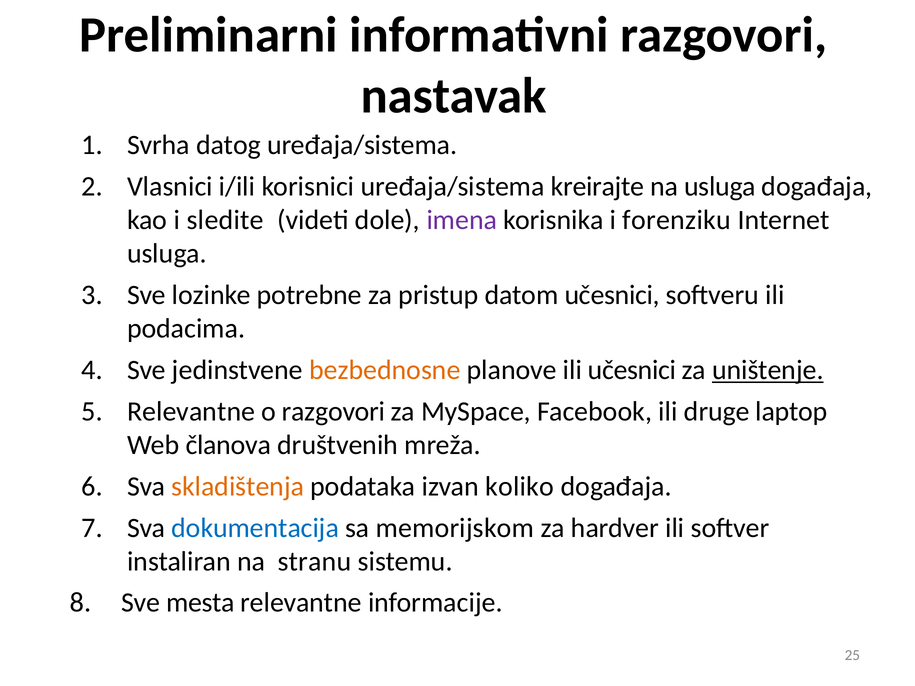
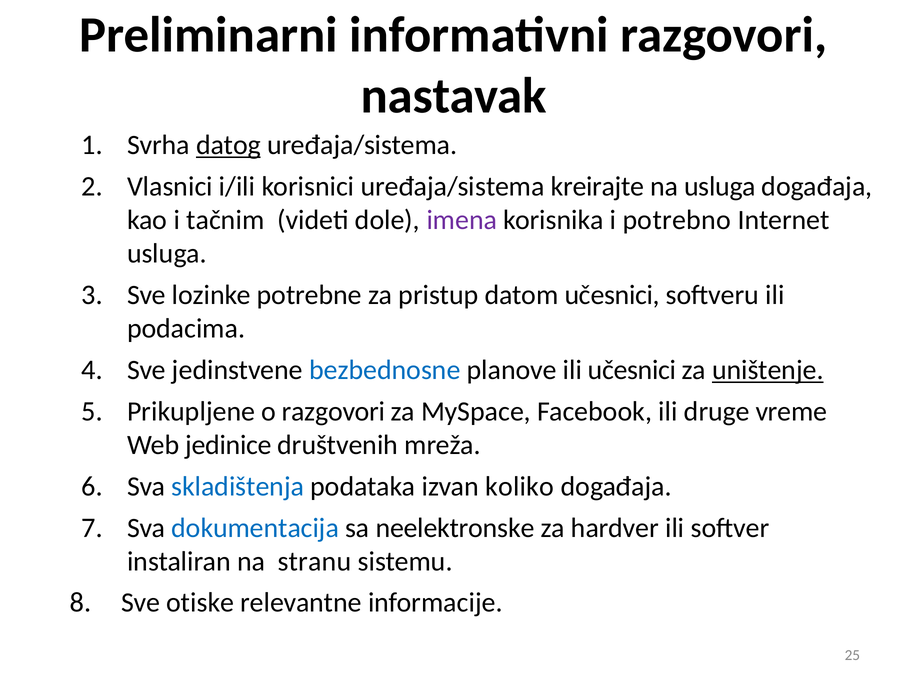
datog underline: none -> present (228, 145)
sledite: sledite -> tačnim (225, 220)
forenziku: forenziku -> potrebno (677, 220)
bezbednosne colour: orange -> blue (385, 370)
Relevantne: Relevantne -> Prikupljene (191, 412)
laptop: laptop -> vreme (791, 412)
članova: članova -> jedinice (228, 445)
skladištenja colour: orange -> blue (238, 487)
memorijskom: memorijskom -> neelektronske (455, 528)
mesta: mesta -> otiske (200, 603)
